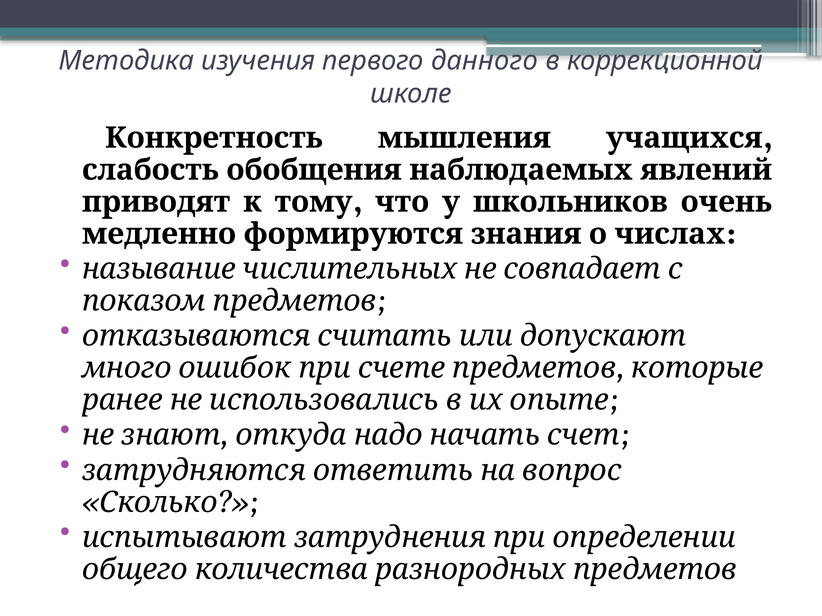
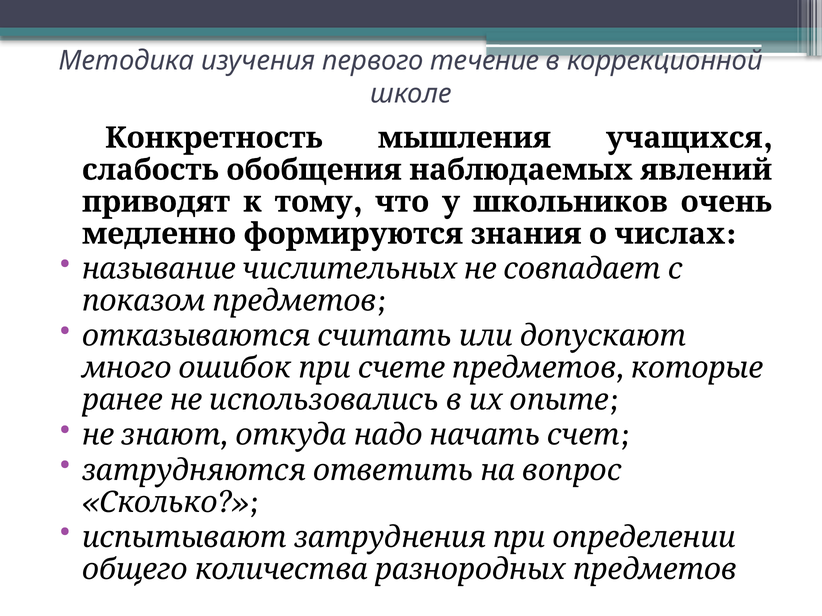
данного: данного -> течение (485, 61)
